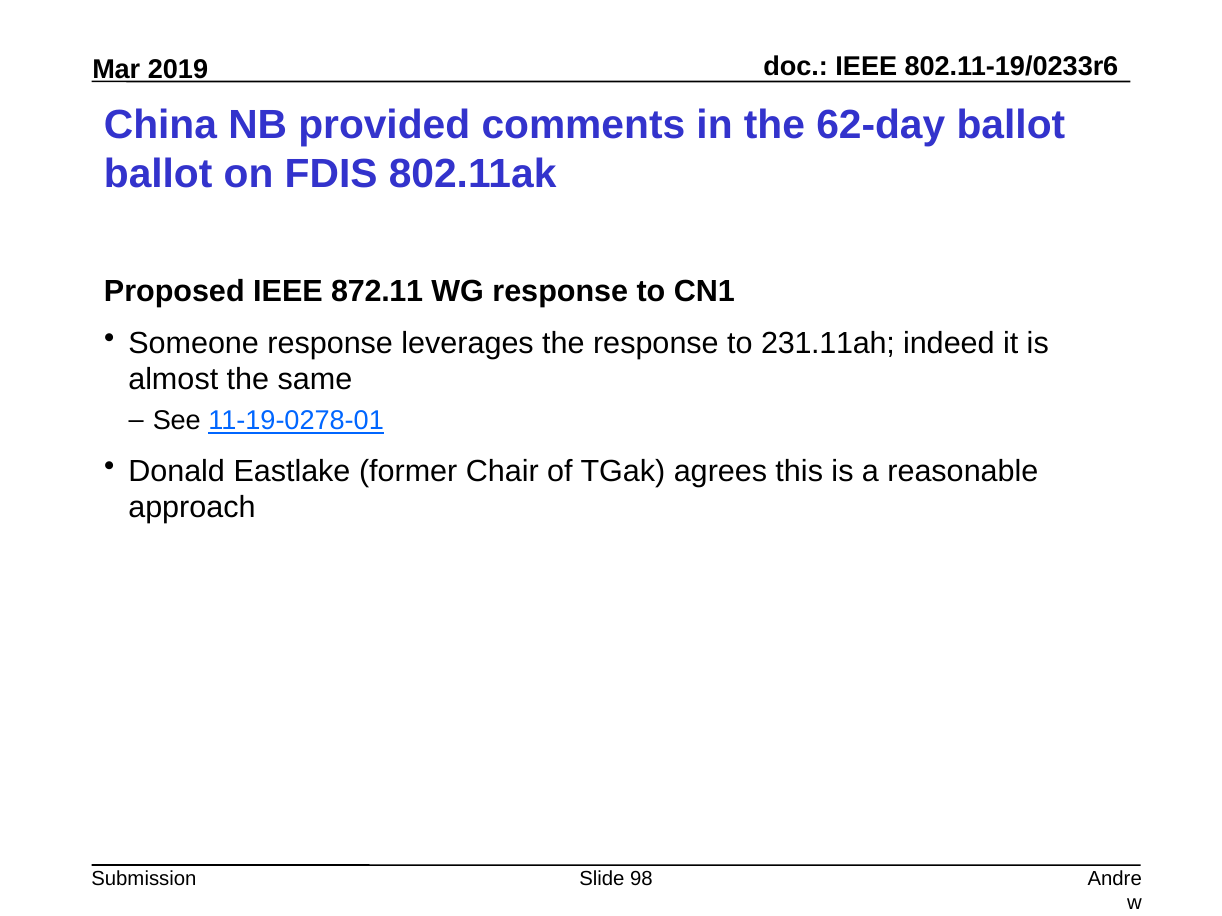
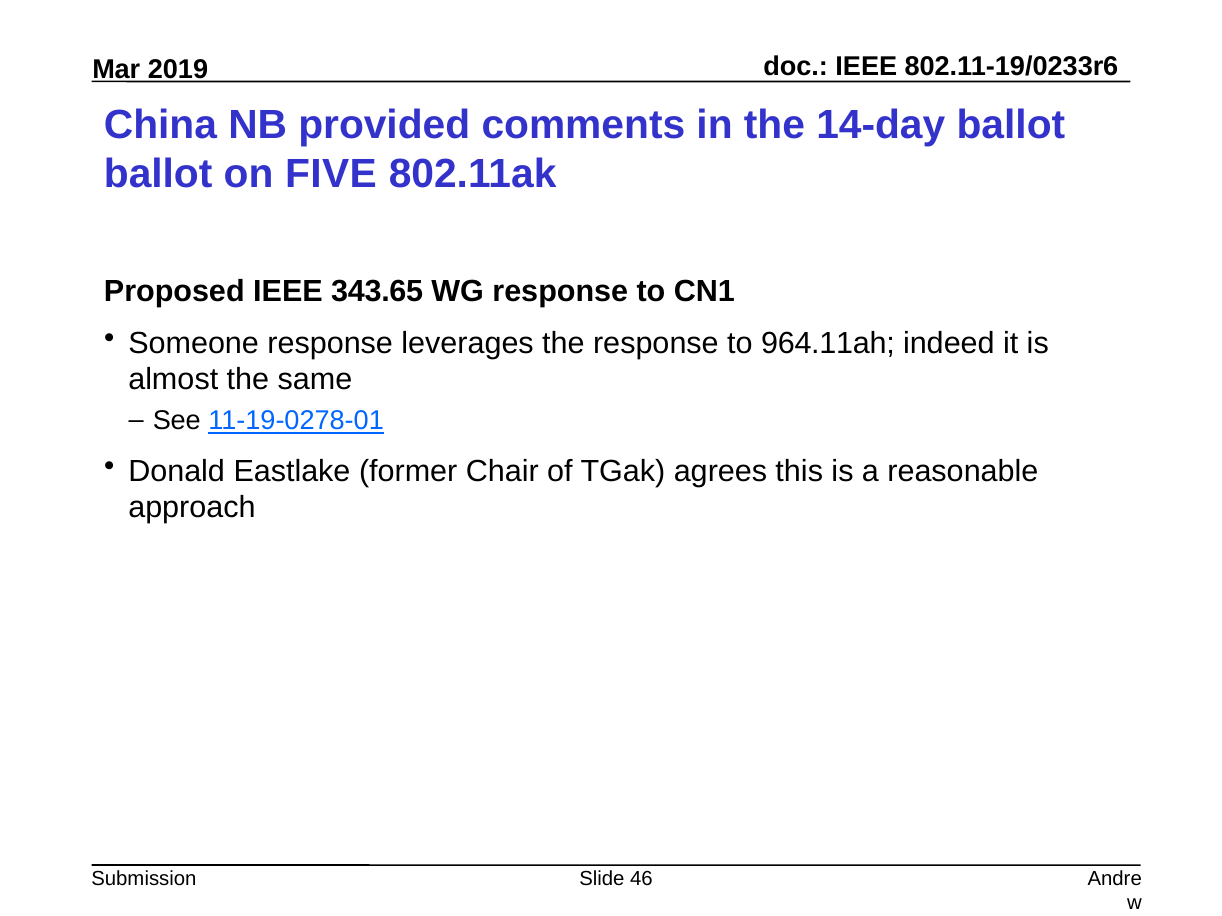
62-day: 62-day -> 14-day (881, 125)
FDIS: FDIS -> FIVE (331, 174)
872.11: 872.11 -> 343.65 (377, 291)
231.11ah: 231.11ah -> 964.11ah (828, 343)
98: 98 -> 46 (642, 879)
